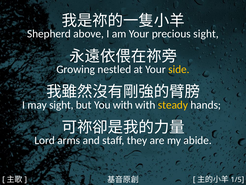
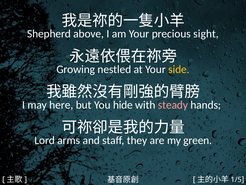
may sight: sight -> here (61, 105)
You with: with -> hide (123, 105)
steady colour: yellow -> pink (173, 105)
abide: abide -> green (198, 140)
